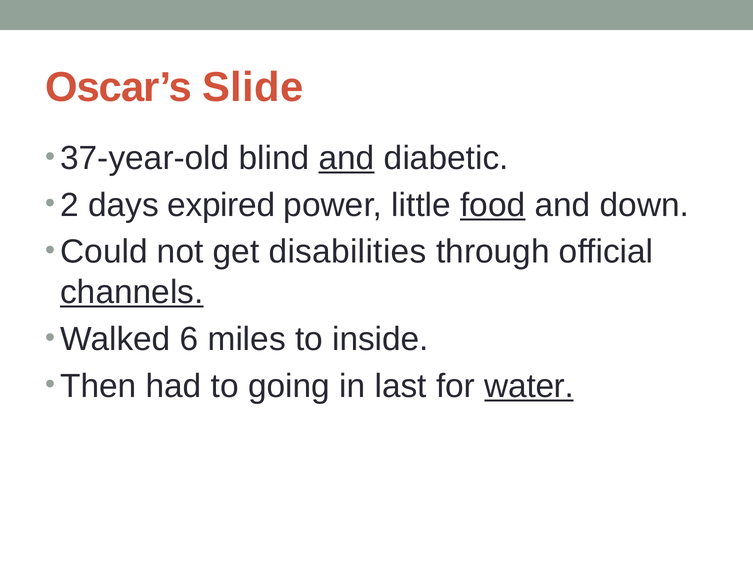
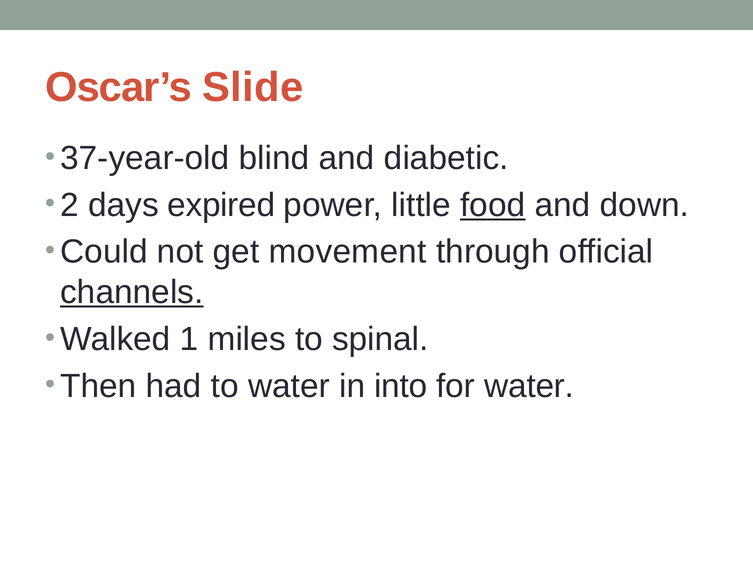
and underline: present -> none (347, 158)
disabilities: disabilities -> movement (348, 252)
6: 6 -> 1 (189, 339)
inside: inside -> spinal (380, 339)
to going: going -> water (289, 386)
last: last -> into (401, 386)
water underline: present -> none (529, 386)
